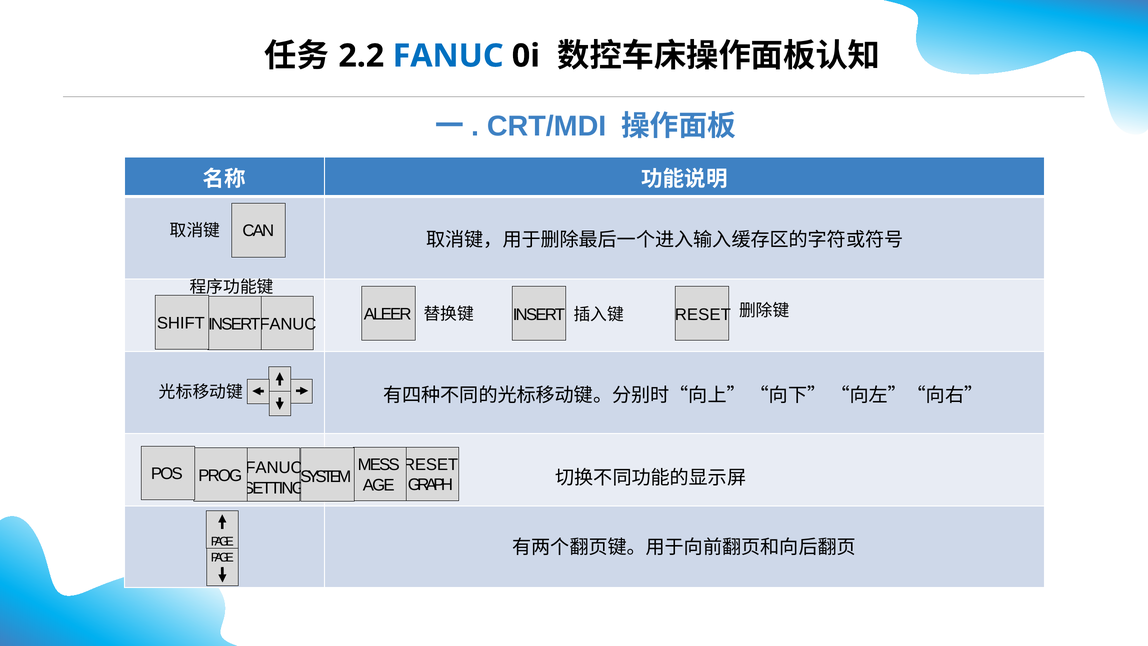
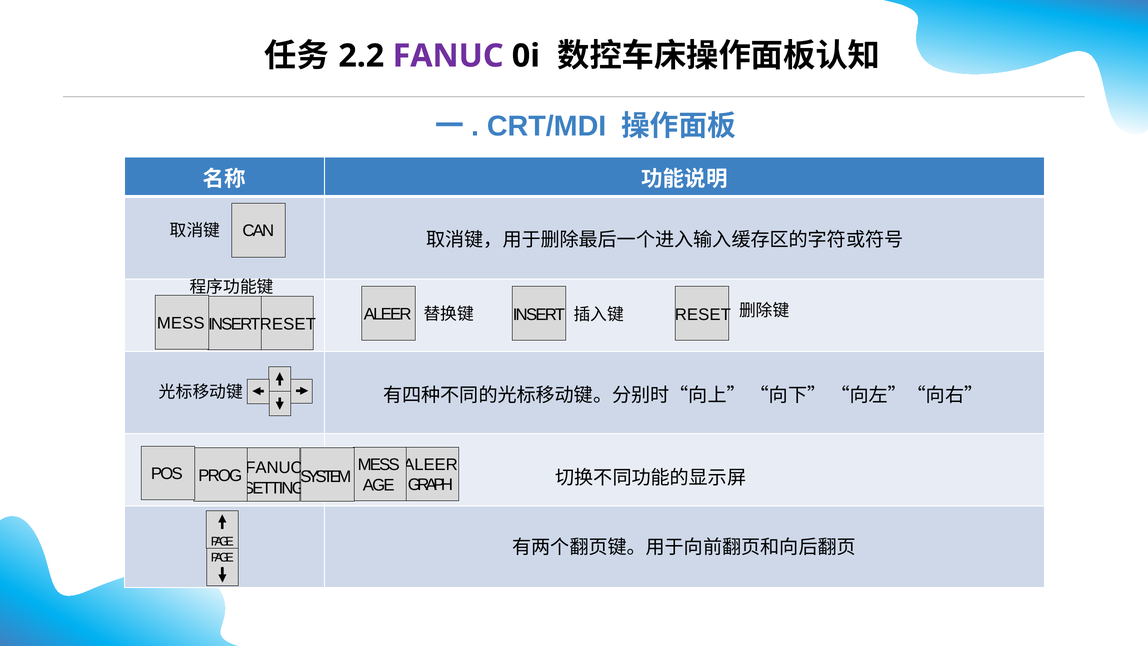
FANUC colour: blue -> purple (448, 56)
SHIFT: SHIFT -> MESS (181, 323)
FANUC: FANUC -> RESET (288, 324)
RESET: RESET -> ALEER (431, 464)
